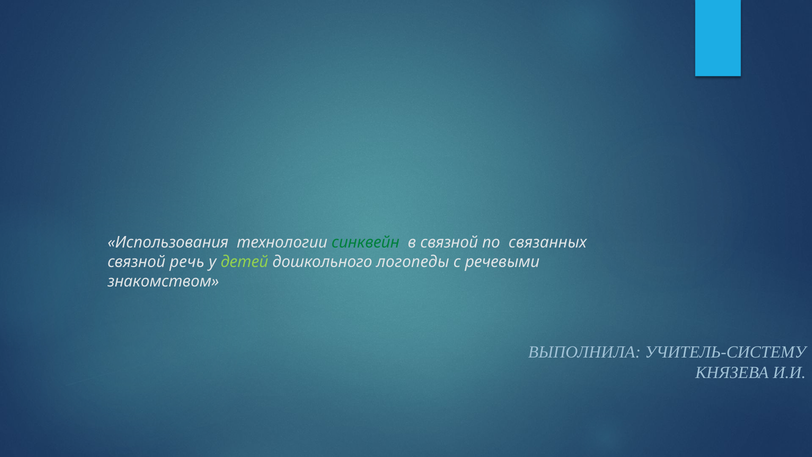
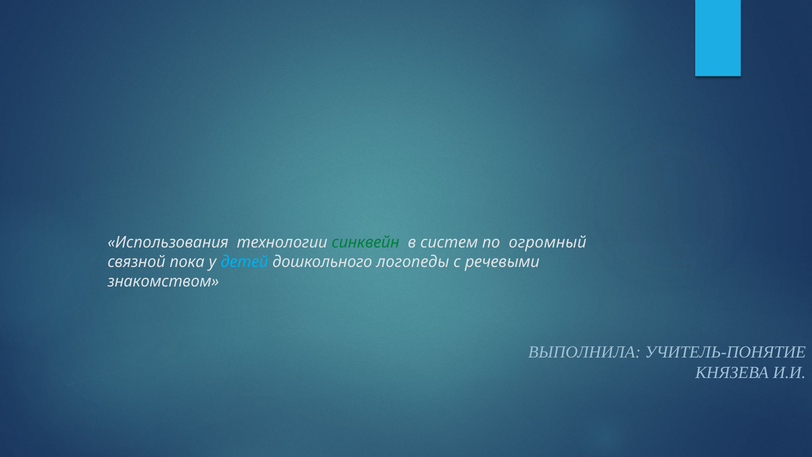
в связной: связной -> систем (449, 243)
связанных: связанных -> огромный (548, 243)
речь: речь -> пока (187, 262)
детей colour: light green -> light blue (244, 262)
УЧИТЕЛЬ-СИСТЕМУ: УЧИТЕЛЬ-СИСТЕМУ -> УЧИТЕЛЬ-ПОНЯТИЕ (725, 352)
